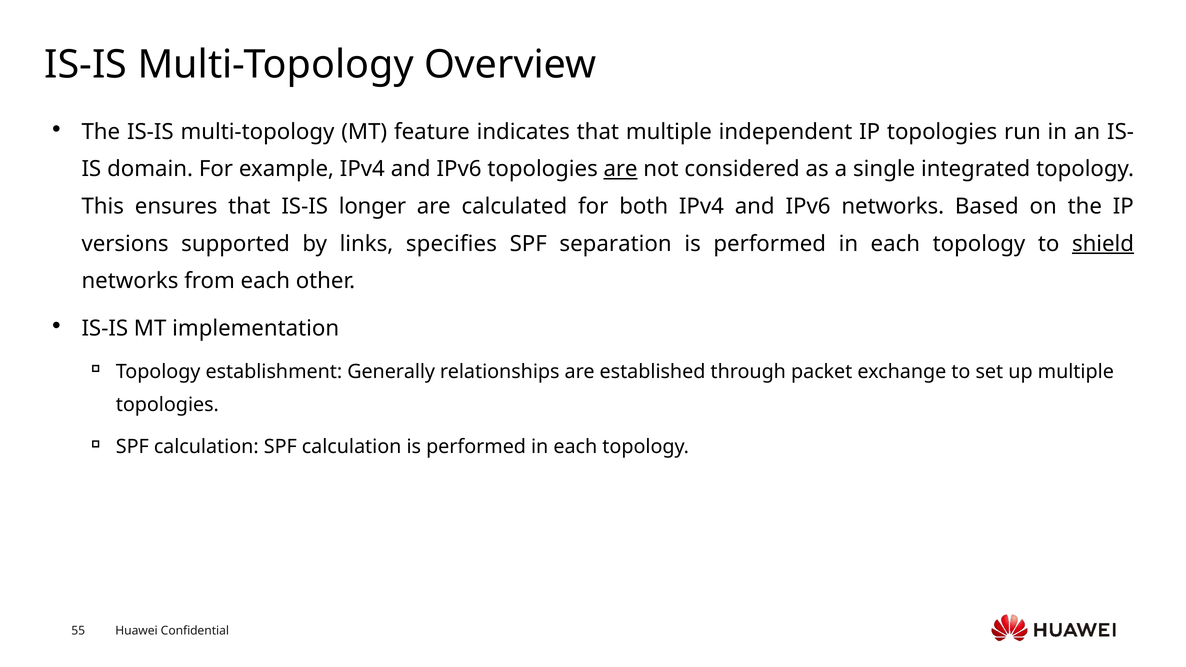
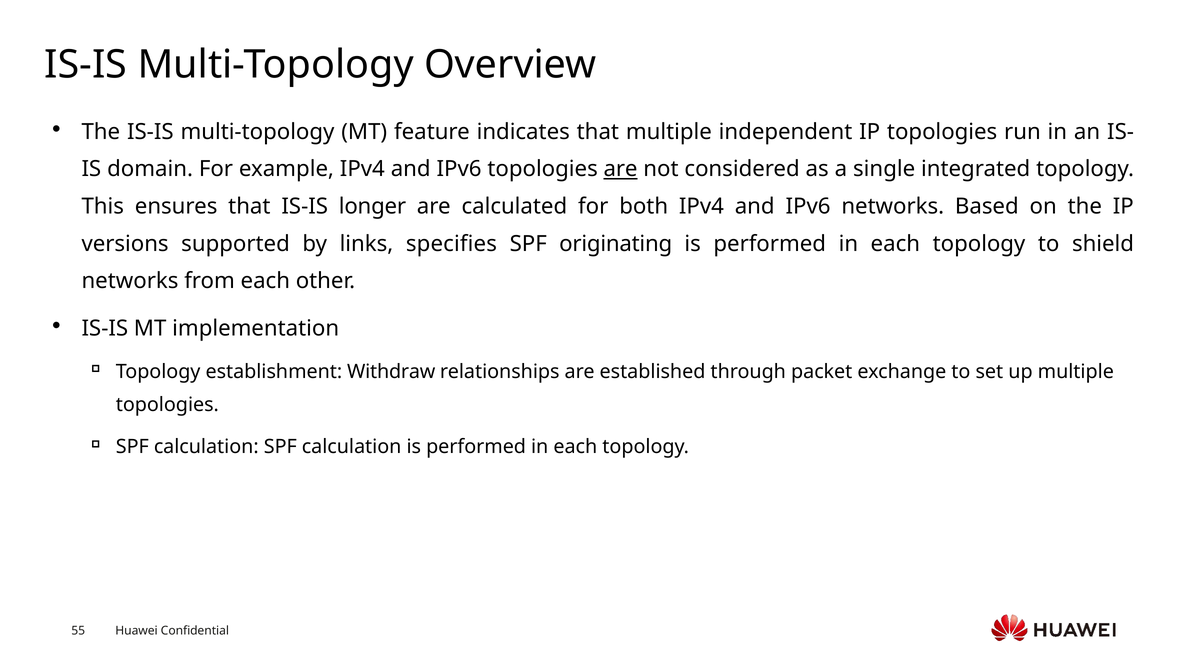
separation: separation -> originating (616, 244)
shield underline: present -> none (1103, 244)
Generally: Generally -> Withdraw (391, 372)
